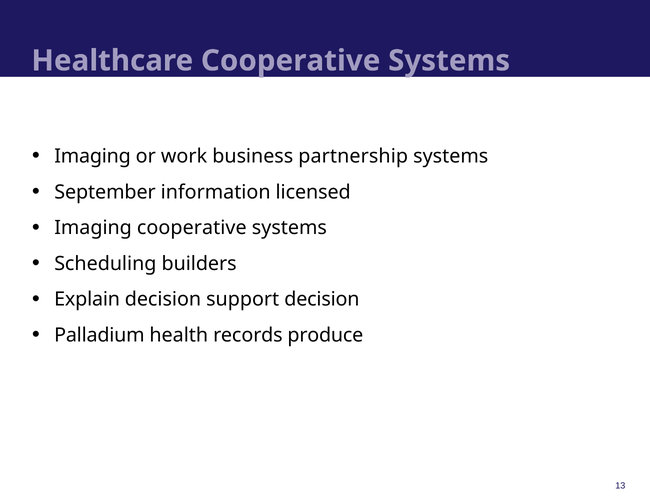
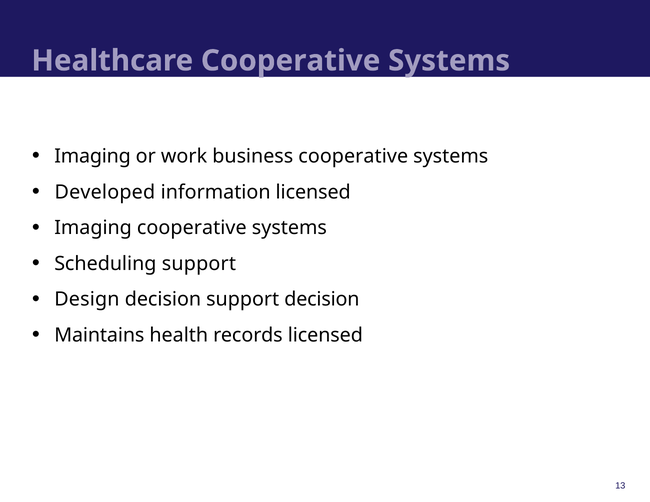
business partnership: partnership -> cooperative (353, 156)
September: September -> Developed (105, 192)
Scheduling builders: builders -> support (199, 264)
Explain: Explain -> Design (87, 300)
Palladium: Palladium -> Maintains (99, 335)
records produce: produce -> licensed (325, 335)
